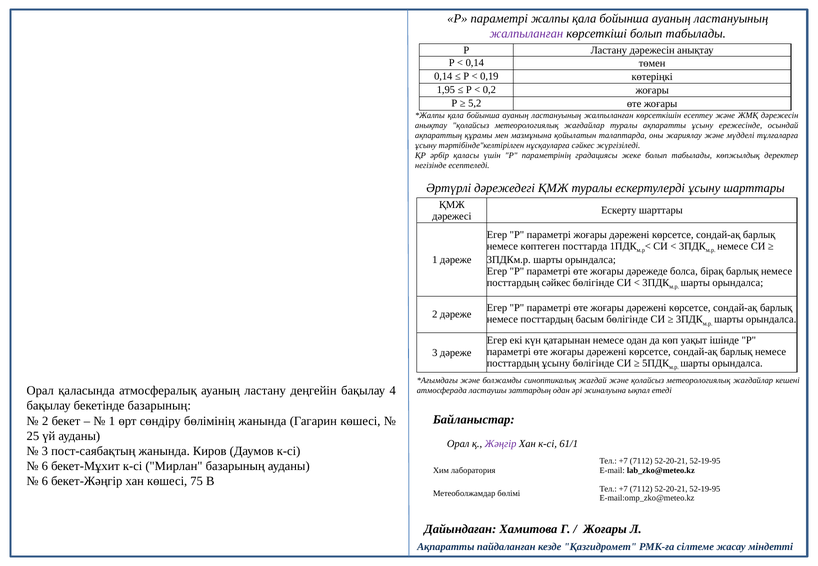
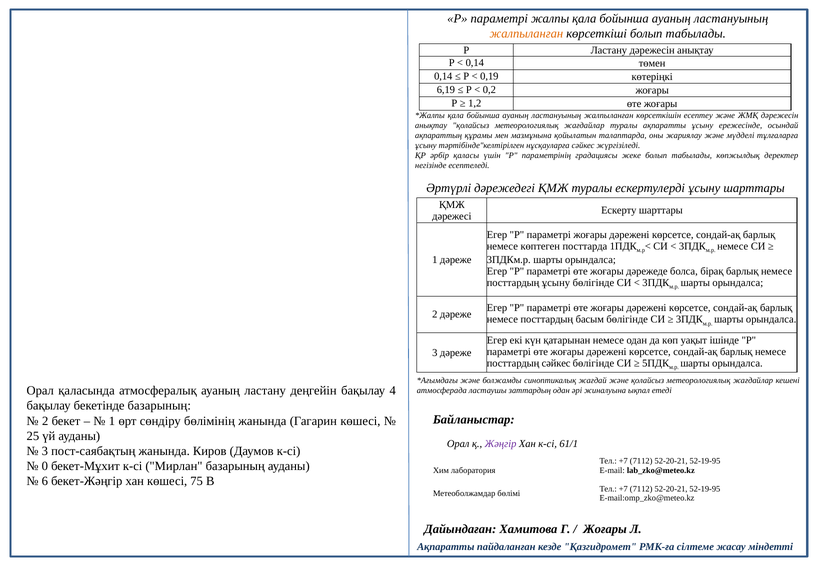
жалпыланған colour: purple -> orange (526, 33)
1,95: 1,95 -> 6,19 (446, 90)
5,2: 5,2 -> 1,2 (475, 103)
посттардың сәйкес: сәйкес -> ұсыну (556, 283)
посттардың ұсыну: ұсыну -> сәйкес (556, 364)
6: 6 -> 0 (45, 466)
